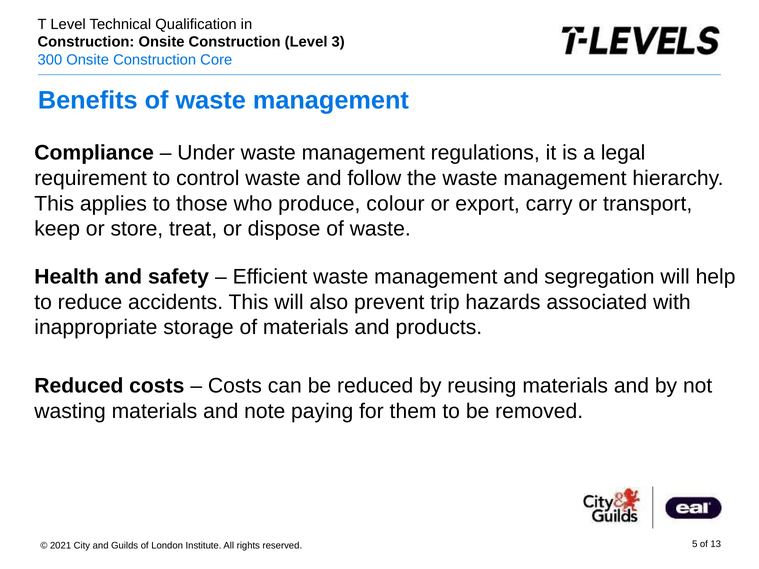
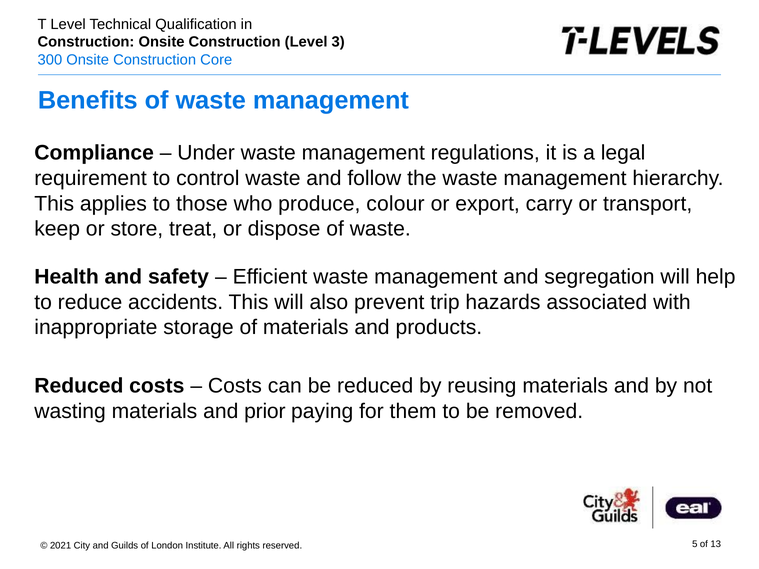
note: note -> prior (265, 411)
